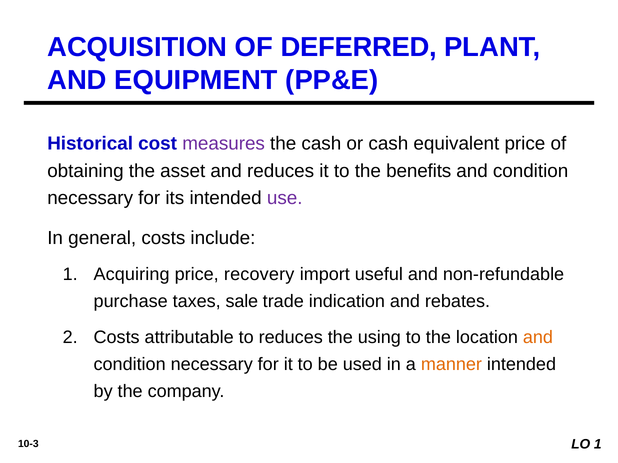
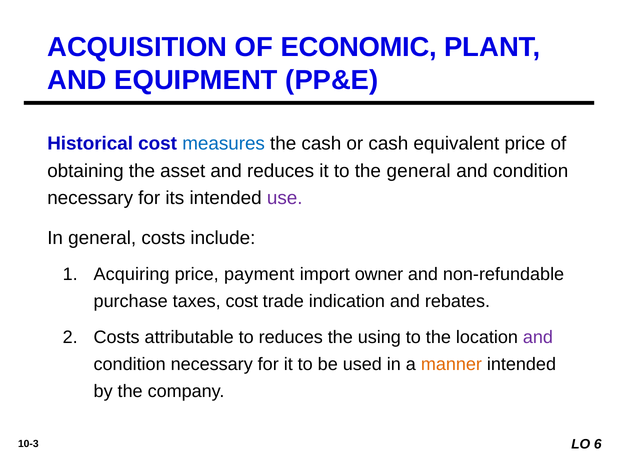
DEFERRED: DEFERRED -> ECONOMIC (359, 47)
measures colour: purple -> blue (224, 144)
the benefits: benefits -> general (419, 171)
recovery: recovery -> payment (259, 275)
useful: useful -> owner (379, 275)
taxes sale: sale -> cost (242, 302)
and colour: orange -> purple (538, 338)
LO 1: 1 -> 6 (598, 445)
